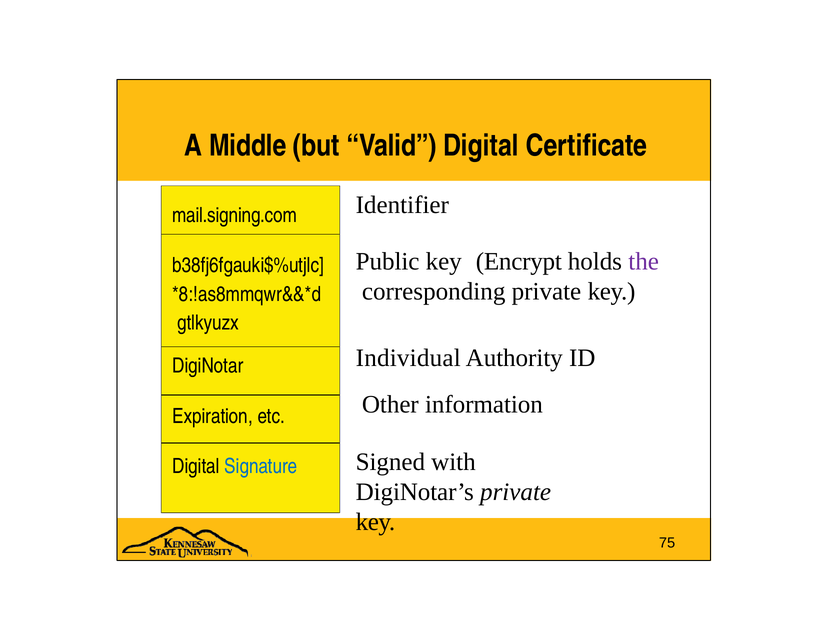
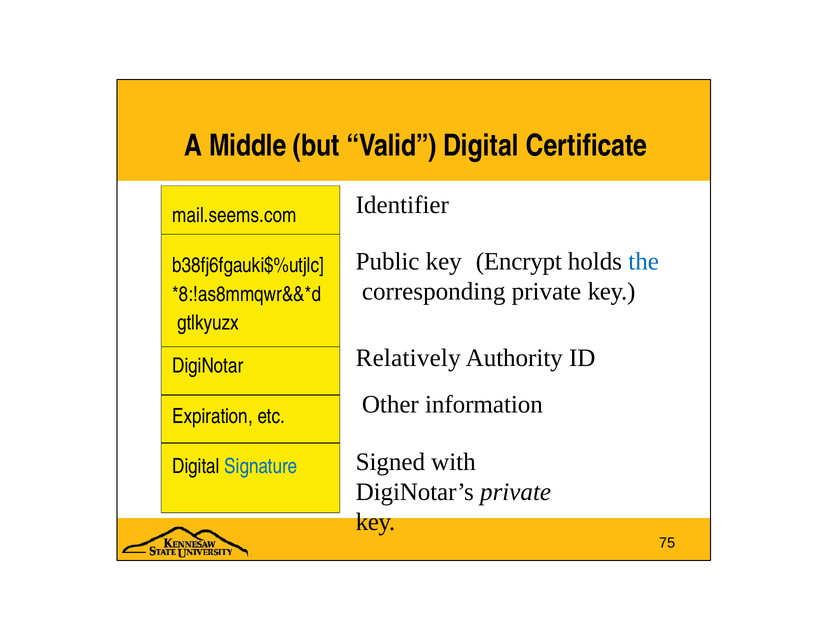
mail.signing.com: mail.signing.com -> mail.seems.com (234, 215)
the colour: purple -> blue (644, 261)
Individual: Individual -> Relatively (408, 358)
